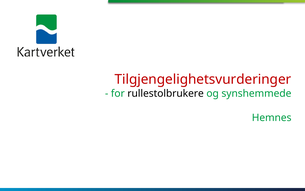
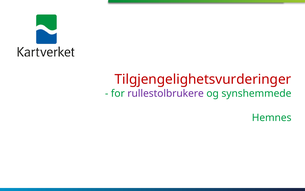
rullestolbrukere colour: black -> purple (166, 93)
